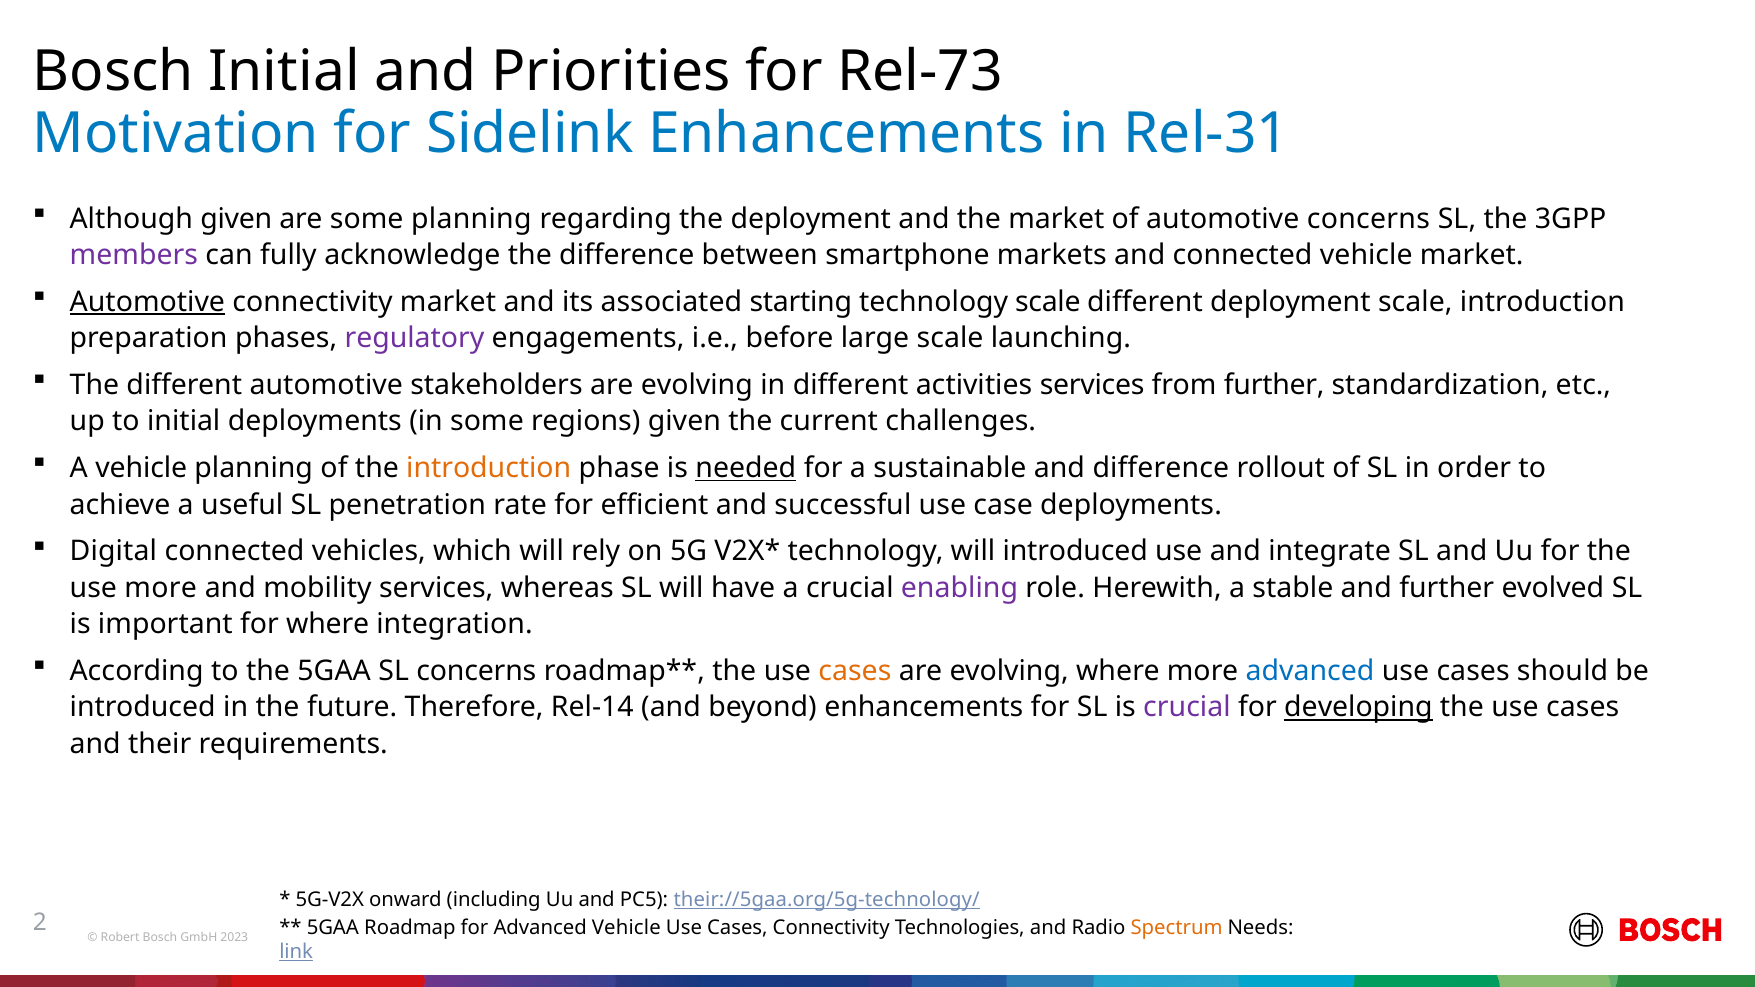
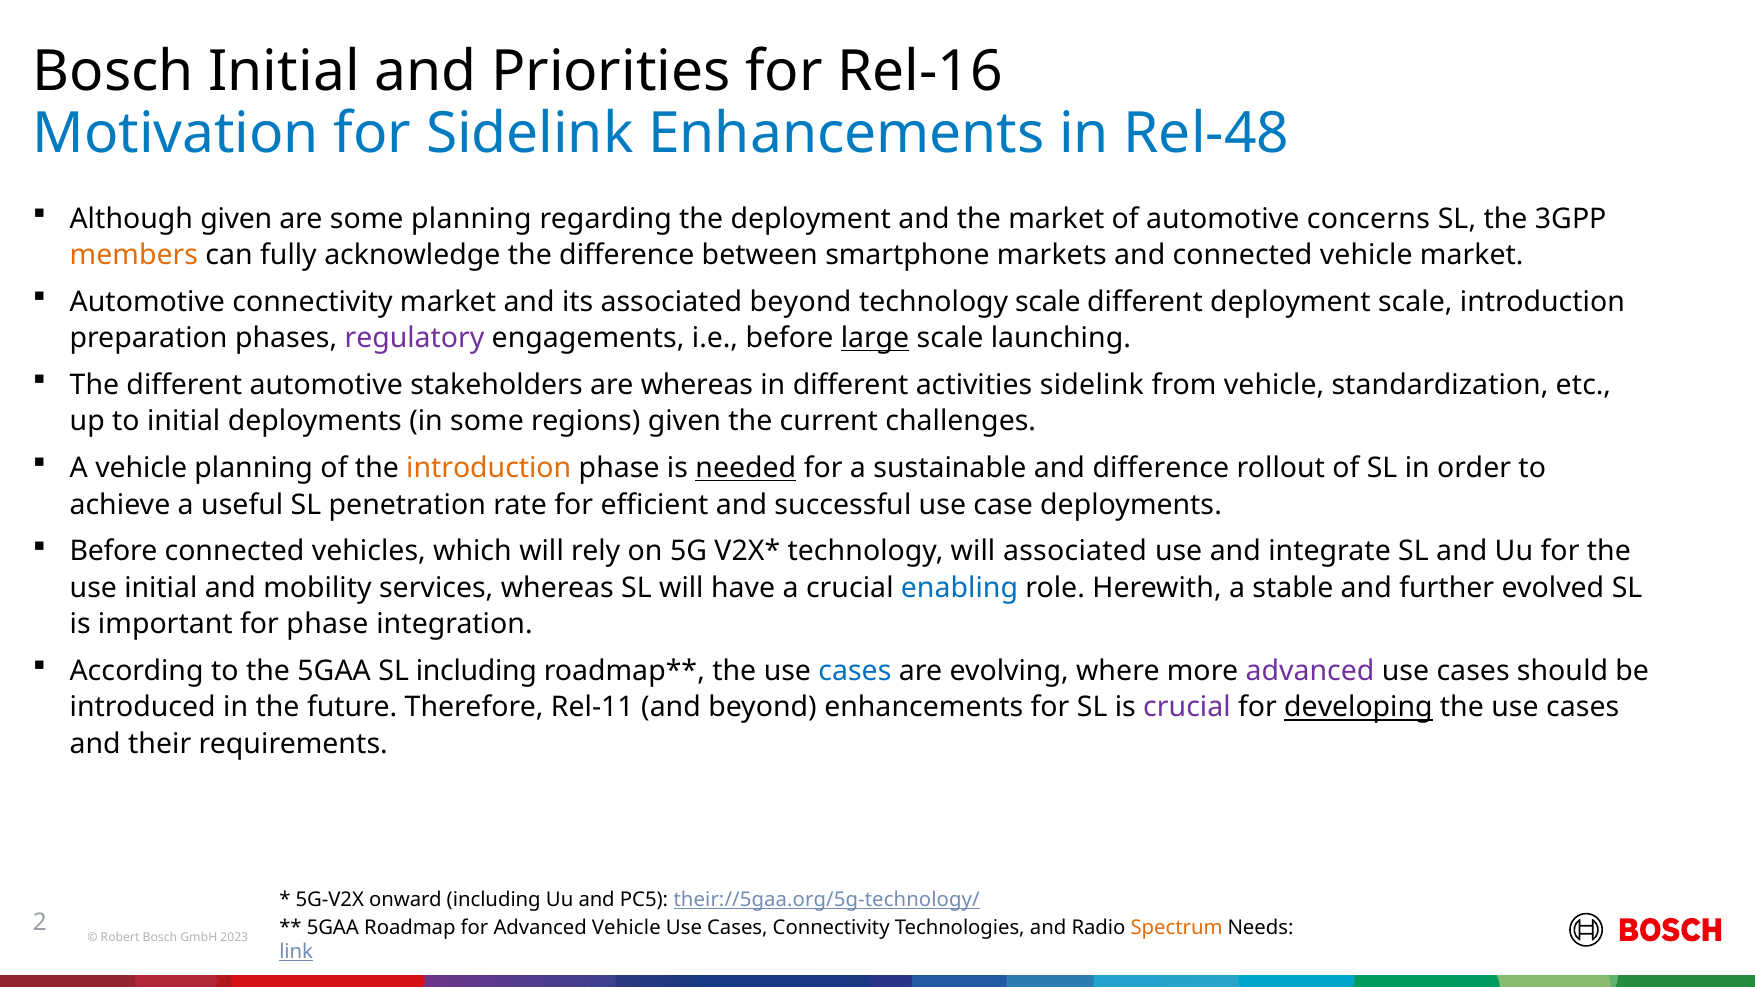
Rel-73: Rel-73 -> Rel-16 (920, 71)
Rel-31: Rel-31 -> Rel-48 (1206, 134)
members colour: purple -> orange (134, 255)
Automotive underline: present -> none (147, 302)
associated starting: starting -> beyond (801, 302)
large underline: none -> present (875, 338)
stakeholders are evolving: evolving -> whereas (697, 385)
activities services: services -> sidelink (1092, 385)
from further: further -> vehicle (1274, 385)
Digital: Digital -> Before (114, 551)
will introduced: introduced -> associated (1075, 551)
use more: more -> initial (161, 588)
enabling colour: purple -> blue (959, 588)
for where: where -> phase (327, 625)
SL concerns: concerns -> including (476, 671)
cases colour: orange -> blue (855, 671)
advanced colour: blue -> purple (1310, 671)
Rel-14: Rel-14 -> Rel-11 (592, 708)
